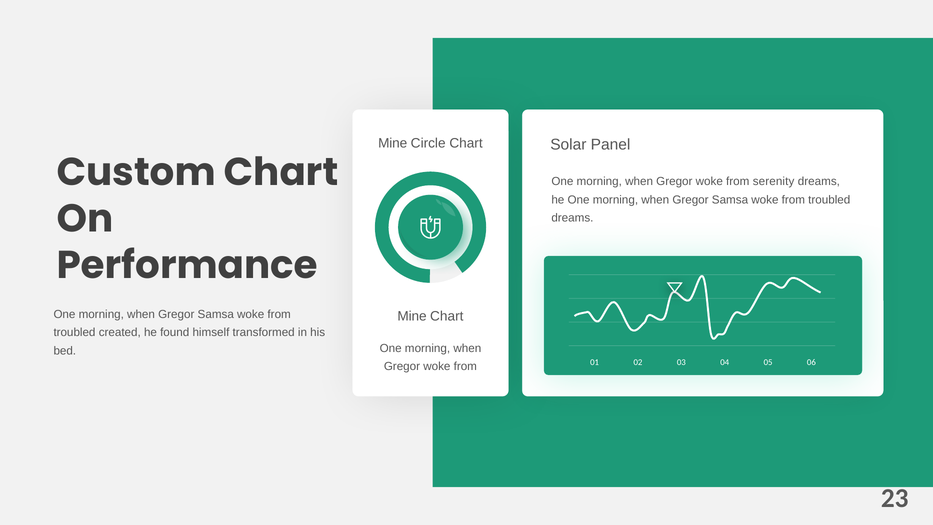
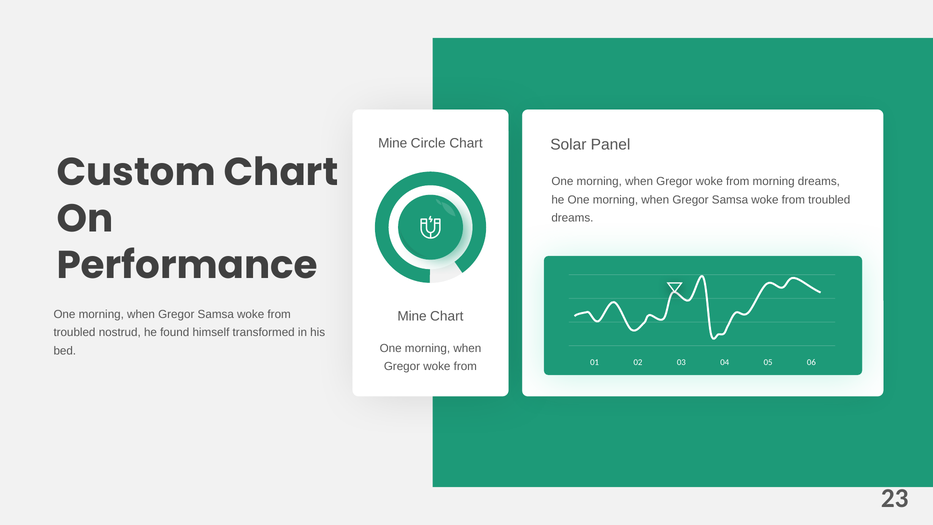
from serenity: serenity -> morning (774, 182)
created: created -> nostrud (120, 333)
